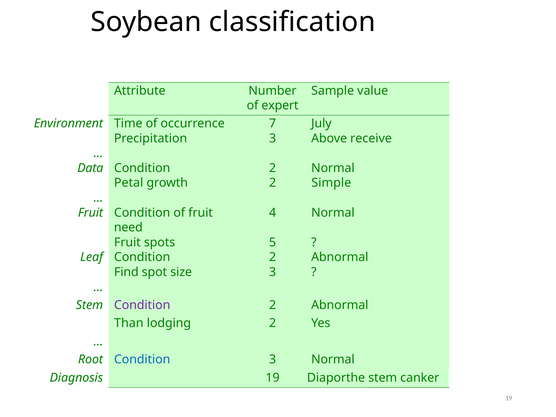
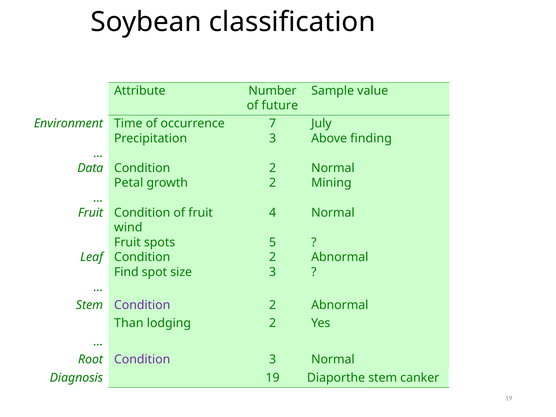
expert: expert -> future (280, 106)
receive: receive -> finding (371, 138)
Simple: Simple -> Mining (331, 183)
need: need -> wind (128, 227)
Condition colour: blue -> purple (142, 360)
